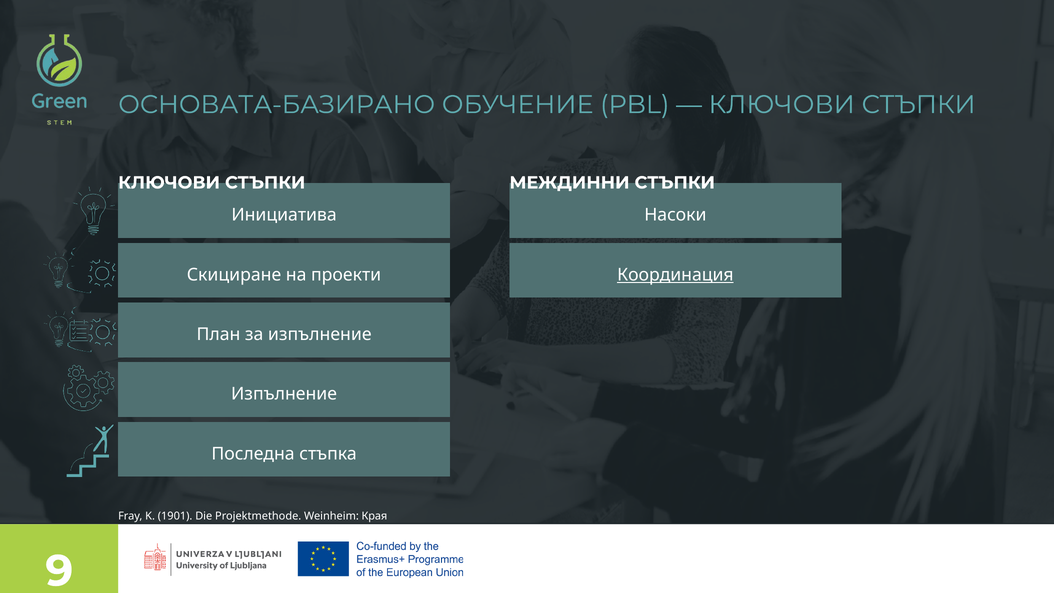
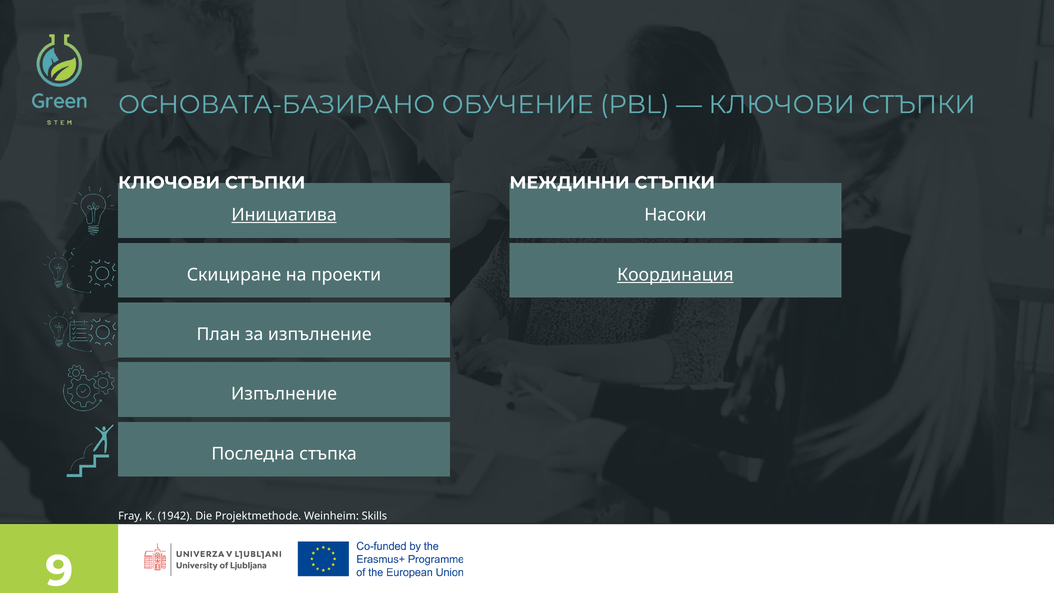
Инициатива underline: none -> present (284, 215)
1901: 1901 -> 1942 (175, 516)
Края: Края -> Skills (374, 516)
